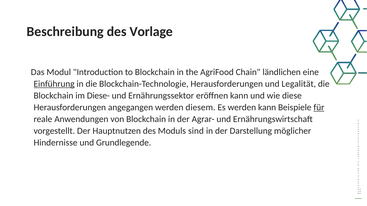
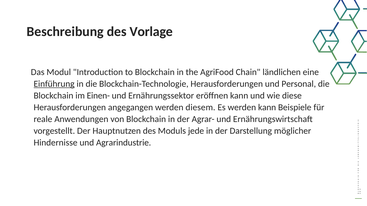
Legalität: Legalität -> Personal (299, 84)
Diese-: Diese- -> Einen- (98, 96)
für underline: present -> none (319, 108)
sind: sind -> jede (196, 131)
Grundlegende: Grundlegende -> Agrarindustrie (124, 143)
